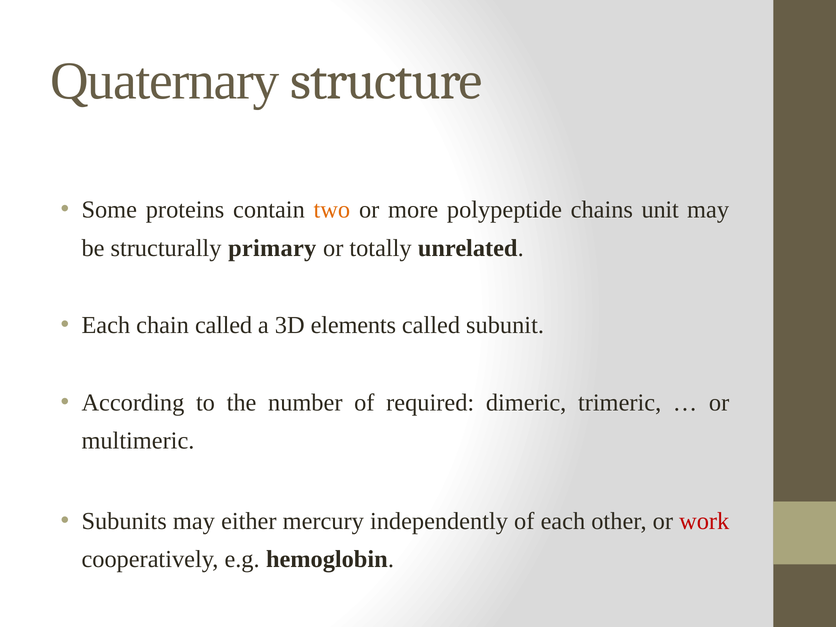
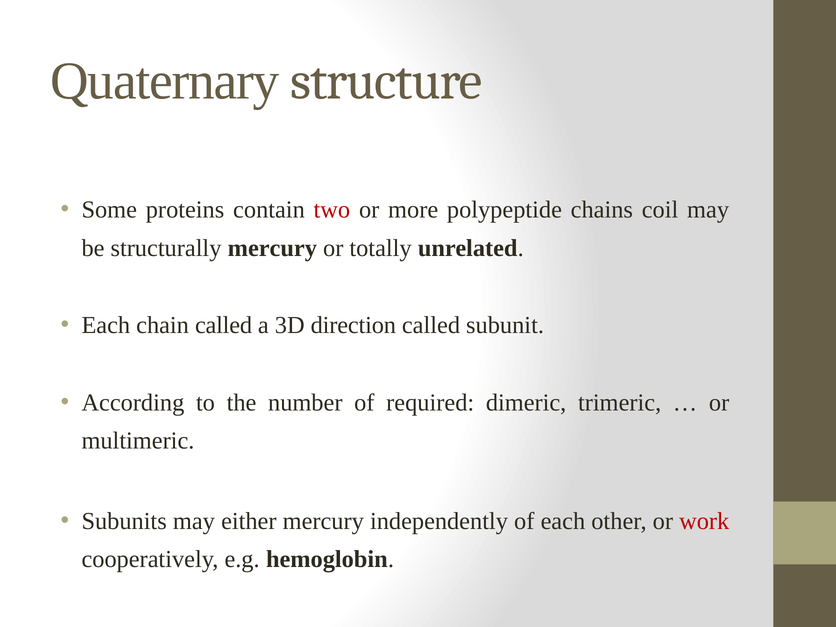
two colour: orange -> red (332, 210)
unit: unit -> coil (660, 210)
structurally primary: primary -> mercury (272, 248)
elements: elements -> direction (353, 325)
